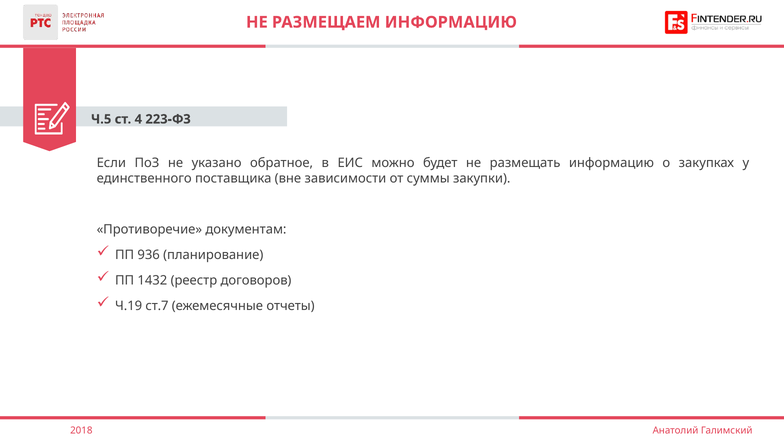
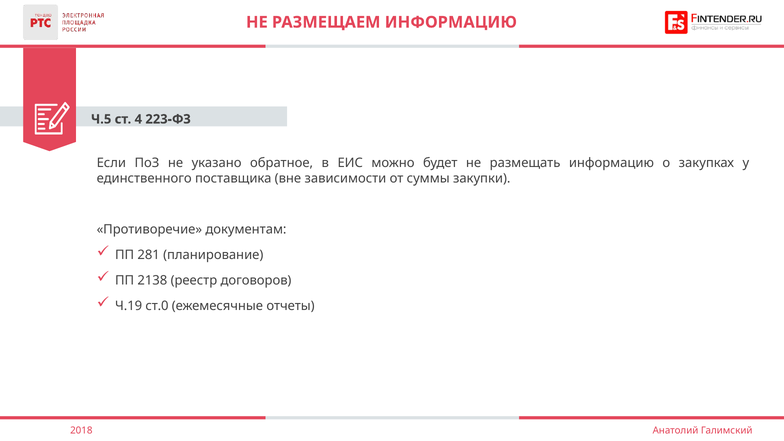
936: 936 -> 281 (149, 255)
1432: 1432 -> 2138 (152, 280)
ст.7: ст.7 -> ст.0 (157, 306)
